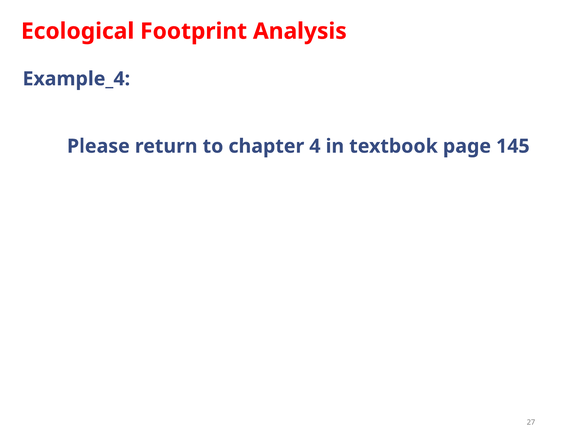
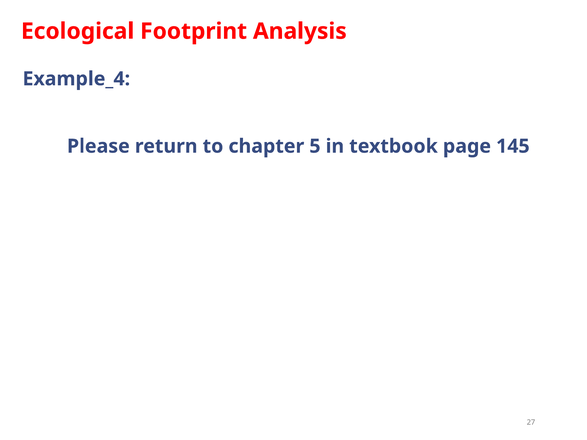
4: 4 -> 5 (315, 146)
